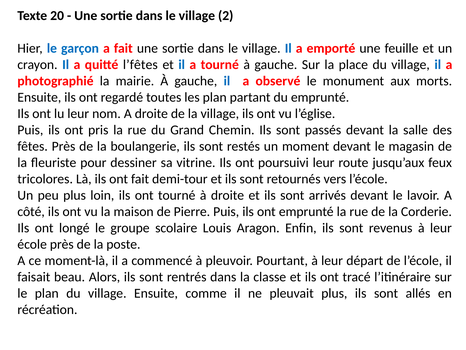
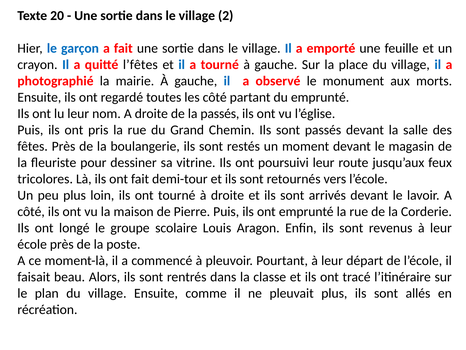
les plan: plan -> côté (215, 97)
la village: village -> passés (220, 113)
